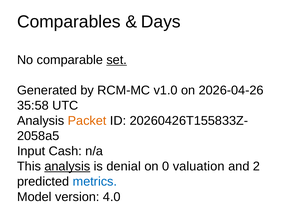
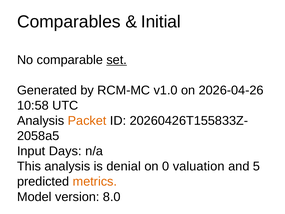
Days: Days -> Initial (161, 22)
35:58: 35:58 -> 10:58 (33, 105)
Cash: Cash -> Days (65, 151)
analysis underline: present -> none (67, 166)
2: 2 -> 5 (257, 166)
metrics colour: blue -> orange (95, 181)
4.0: 4.0 -> 8.0 (112, 197)
